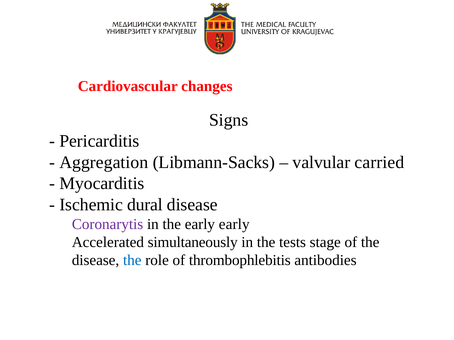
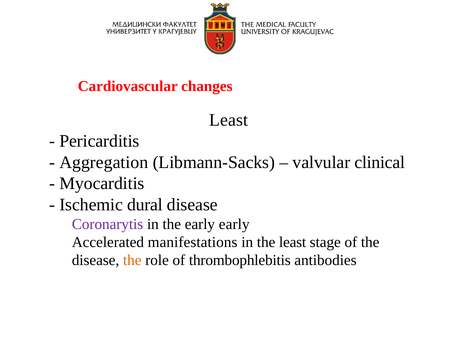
Signs: Signs -> Least (229, 120)
carried: carried -> clinical (380, 162)
simultaneously: simultaneously -> manifestations (193, 243)
the tests: tests -> least (293, 243)
the colour: blue -> orange (132, 261)
